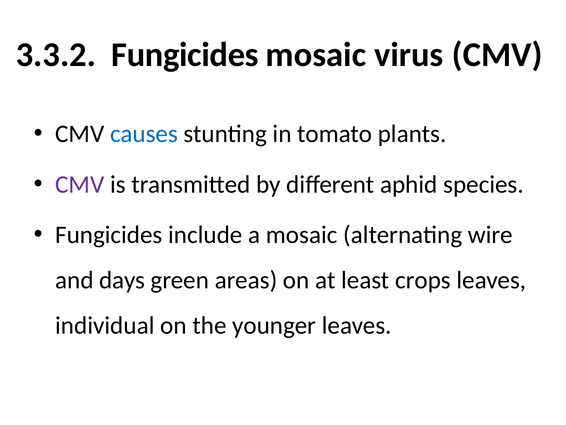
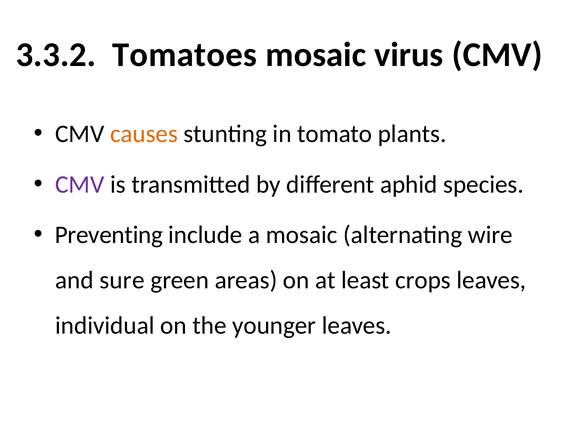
3.3.2 Fungicides: Fungicides -> Tomatoes (185, 55)
causes colour: blue -> orange (144, 134)
Fungicides: Fungicides -> Preventing (109, 234)
days: days -> sure (122, 280)
